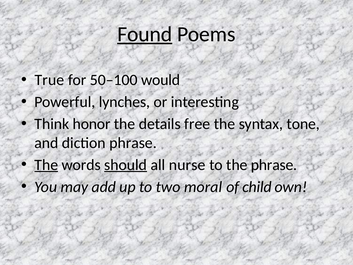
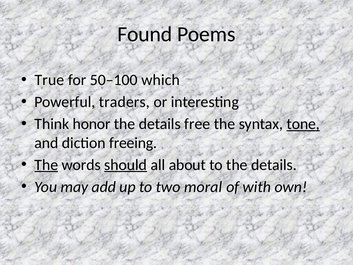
Found underline: present -> none (145, 34)
would: would -> which (161, 80)
lynches: lynches -> traders (124, 102)
tone underline: none -> present (303, 124)
diction phrase: phrase -> freeing (133, 143)
nurse: nurse -> about (187, 165)
to the phrase: phrase -> details (274, 165)
child: child -> with (257, 187)
